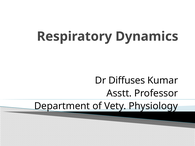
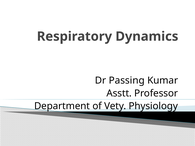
Diffuses: Diffuses -> Passing (127, 81)
